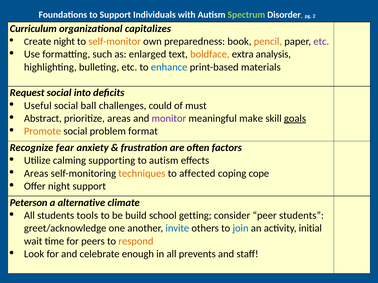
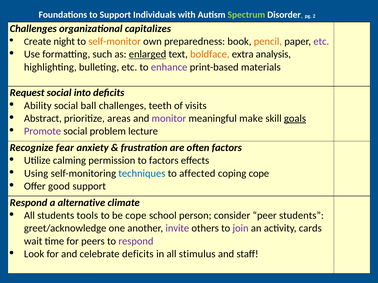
Curriculum: Curriculum -> Challenges (33, 29)
enlarged underline: none -> present (148, 54)
enhance colour: blue -> purple (169, 67)
Useful: Useful -> Ability (38, 106)
could: could -> teeth (160, 106)
must: must -> visits (196, 106)
Promote colour: orange -> purple (43, 131)
format: format -> lecture (143, 131)
supporting: supporting -> permission (112, 161)
to autism: autism -> factors (164, 161)
Areas: Areas -> Using (36, 174)
techniques colour: orange -> blue (142, 174)
Offer night: night -> good (59, 187)
Peterson: Peterson -> Respond (29, 203)
be build: build -> cope (136, 216)
getting: getting -> person (195, 216)
invite colour: blue -> purple (177, 229)
join colour: blue -> purple (241, 229)
initial: initial -> cards (310, 229)
respond colour: orange -> purple (136, 242)
celebrate enough: enough -> deficits (138, 254)
prevents: prevents -> stimulus (197, 254)
